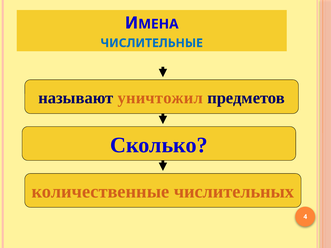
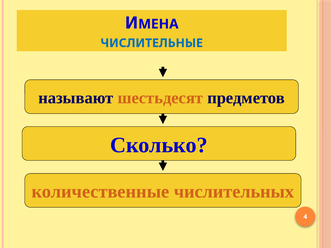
уничтожил: уничтожил -> шестьдесят (160, 98)
